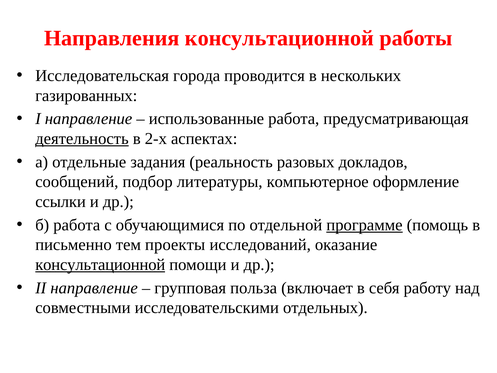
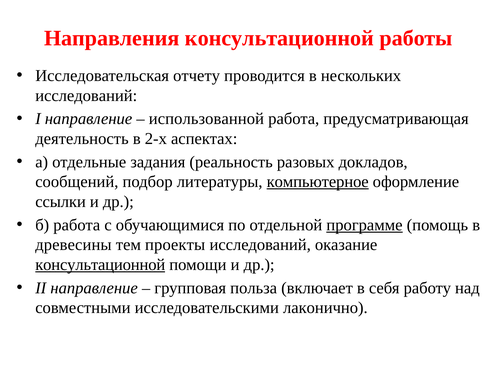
города: города -> отчету (197, 76)
газированных: газированных -> исследований (86, 96)
использованные: использованные -> использованной (206, 119)
деятельность underline: present -> none (82, 139)
компьютерное underline: none -> present (318, 182)
письменно: письменно -> древесины (73, 245)
отдельных: отдельных -> лаконично (325, 308)
